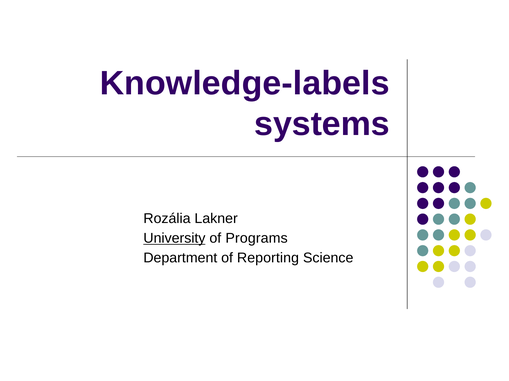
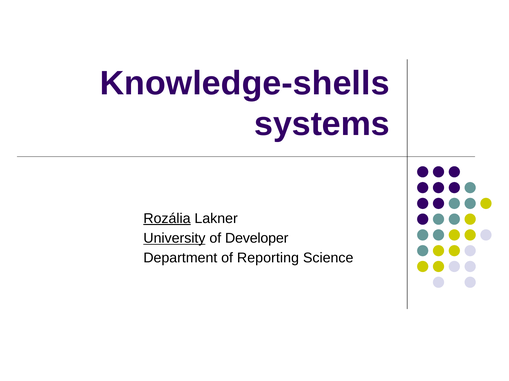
Knowledge-labels: Knowledge-labels -> Knowledge-shells (245, 83)
Rozália underline: none -> present (167, 219)
Programs: Programs -> Developer (257, 239)
